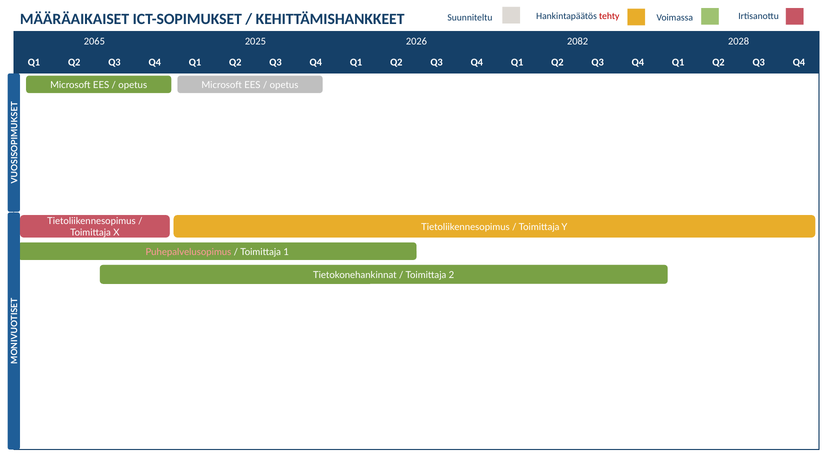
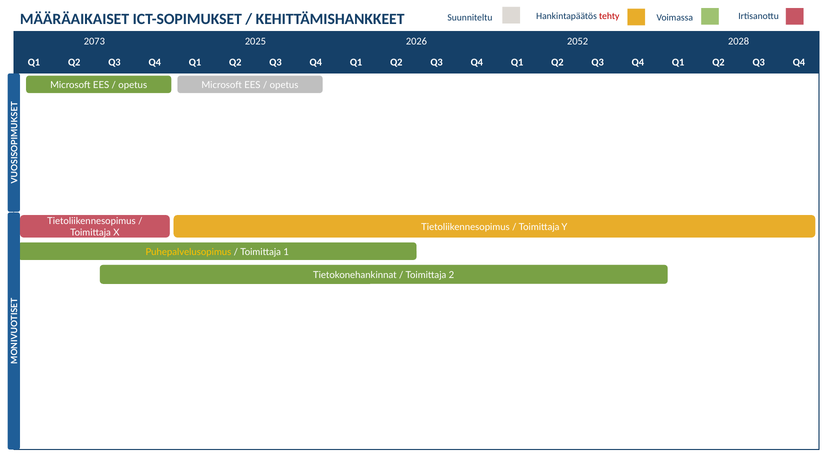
2065: 2065 -> 2073 (94, 41)
2082: 2082 -> 2052 (578, 41)
Puhepalvelusopimus colour: pink -> yellow (188, 252)
